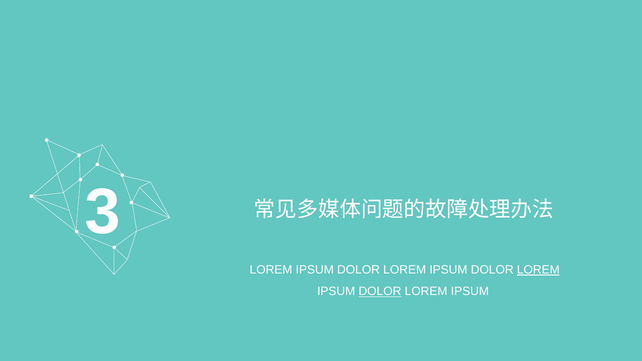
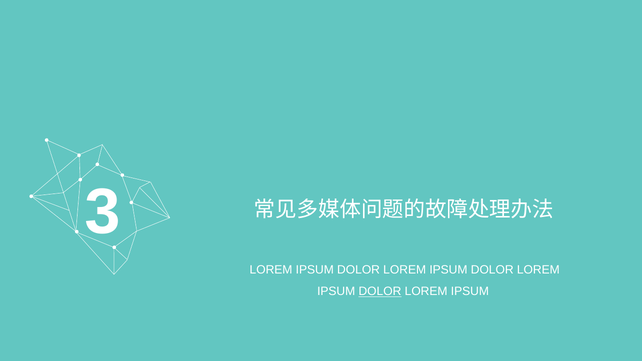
LOREM underline: present -> none (538, 270)
